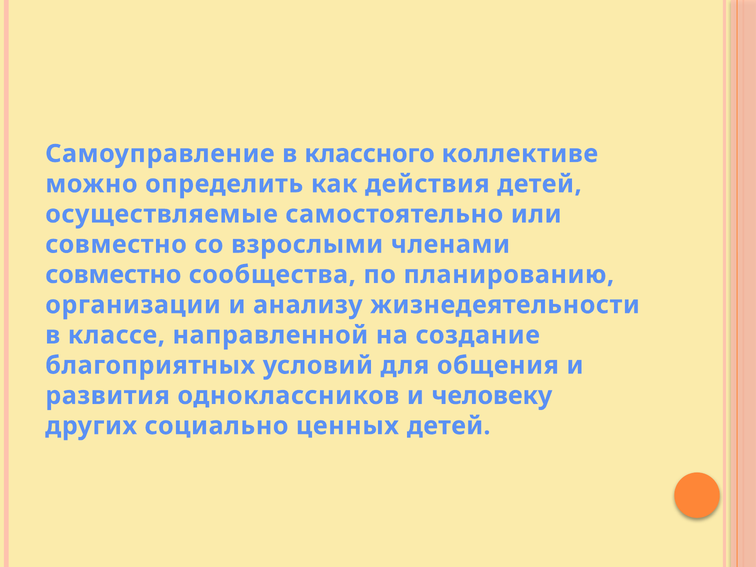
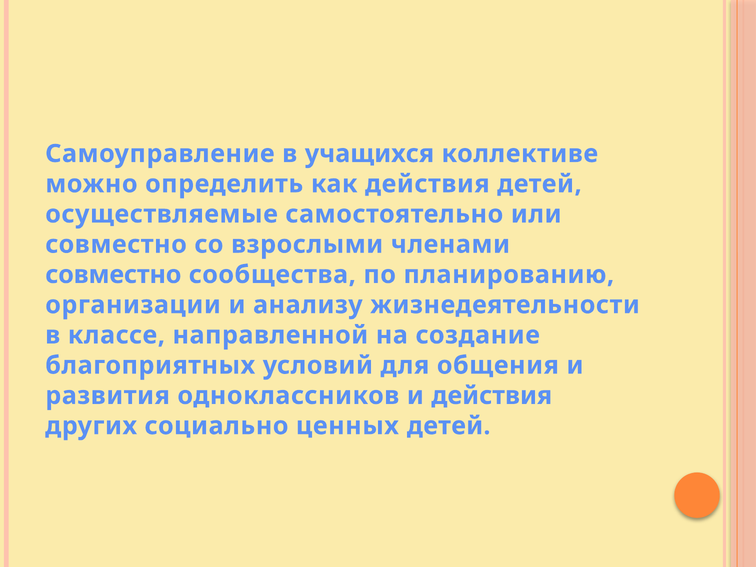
классного: классного -> учащихся (369, 154)
и человеку: человеку -> действия (492, 396)
